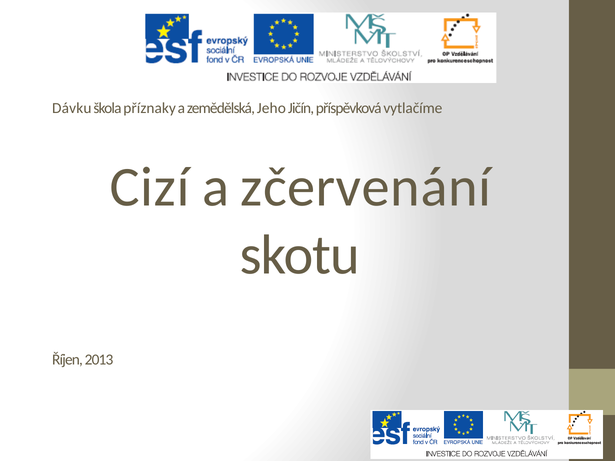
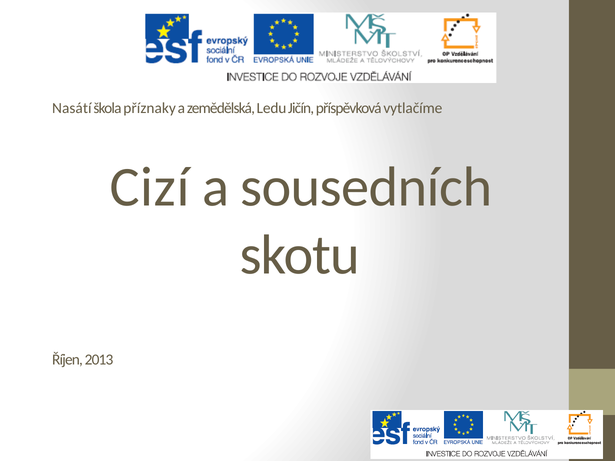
Dávku: Dávku -> Nasátí (72, 108)
Jeho: Jeho -> Ledu (272, 108)
zčervenání: zčervenání -> sousedních (366, 187)
